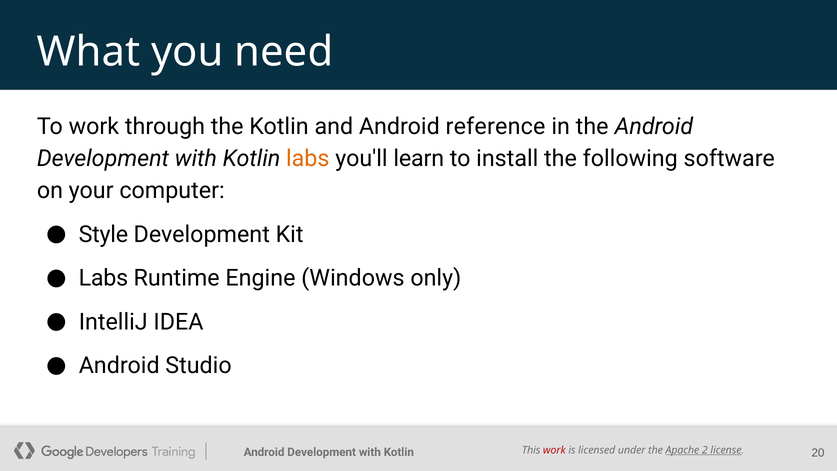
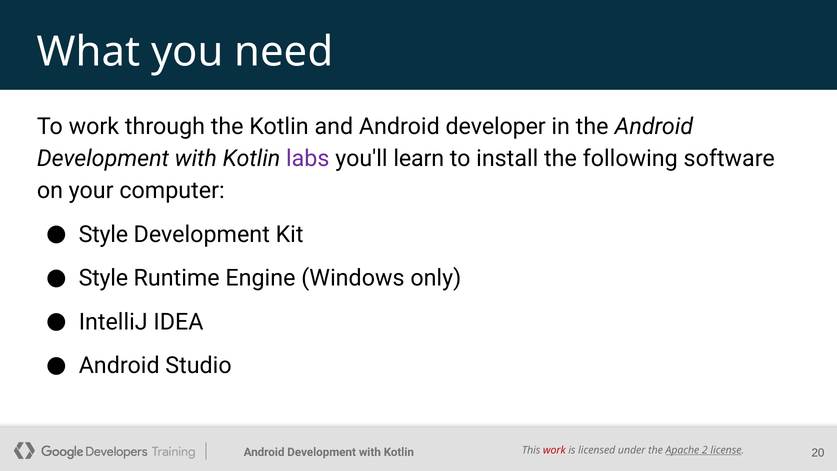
reference: reference -> developer (496, 126)
labs colour: orange -> purple (308, 159)
Labs: Labs -> Style (103, 278)
